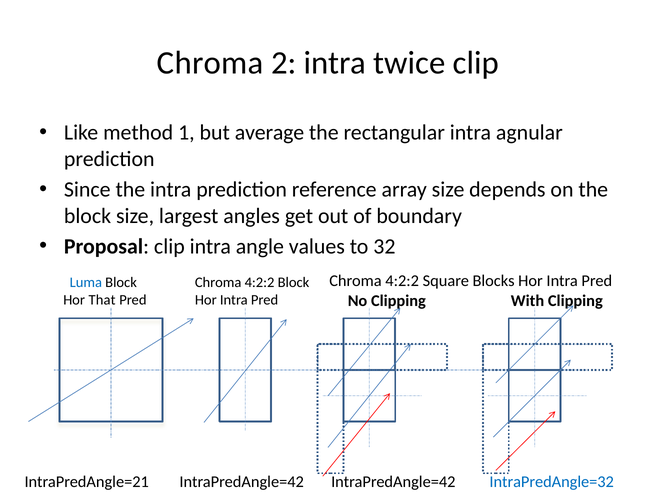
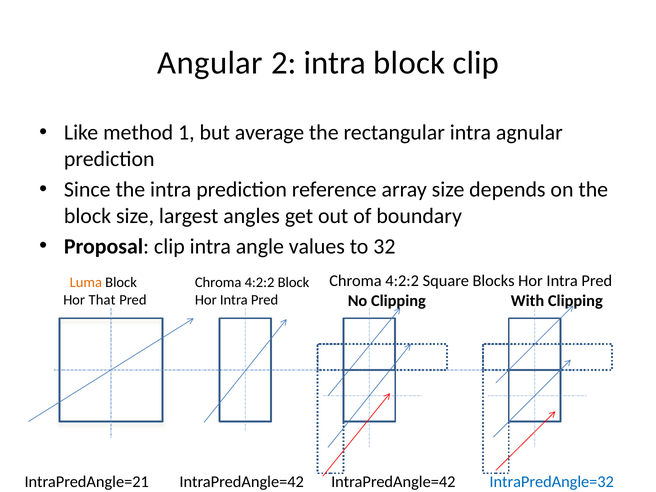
Chroma: Chroma -> Angular (210, 63)
intra twice: twice -> block (409, 63)
Luma colour: blue -> orange (86, 283)
